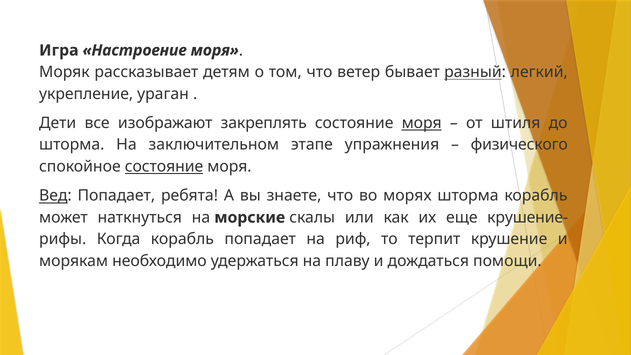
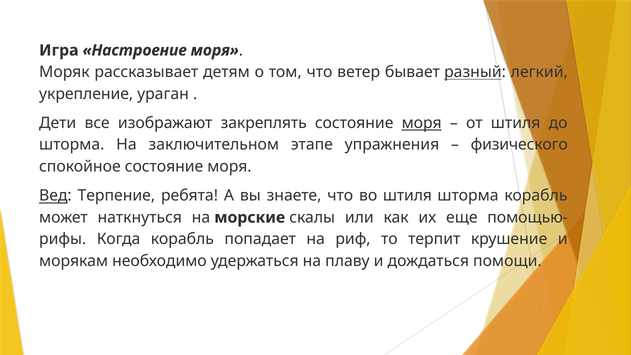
состояние underline: present -> none (164, 167)
Вед Попадает: Попадает -> Терпение (116, 196)
во морях: морях -> штиля (407, 196)
крушение-: крушение- -> помощью- (528, 217)
